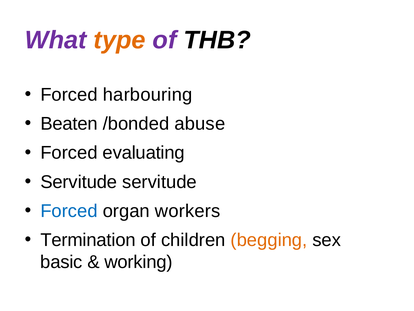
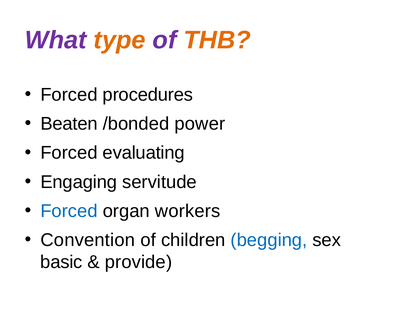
THB colour: black -> orange (217, 40)
harbouring: harbouring -> procedures (148, 95)
abuse: abuse -> power (200, 124)
Servitude: Servitude -> Engaging (79, 182)
Termination: Termination -> Convention (88, 240)
begging colour: orange -> blue (269, 240)
working: working -> provide (138, 262)
